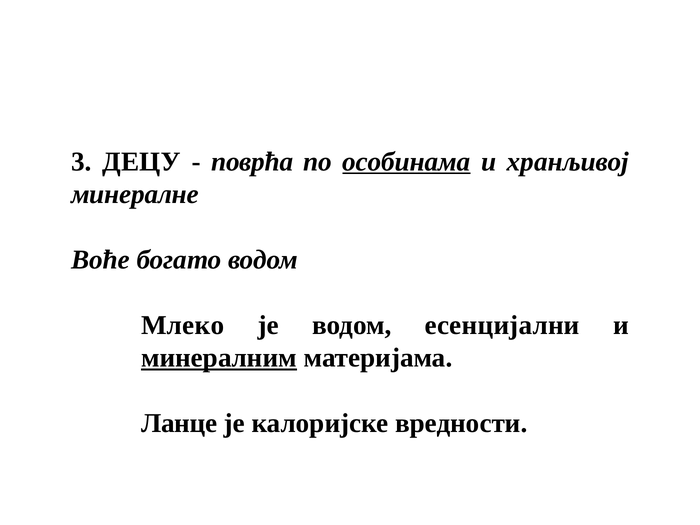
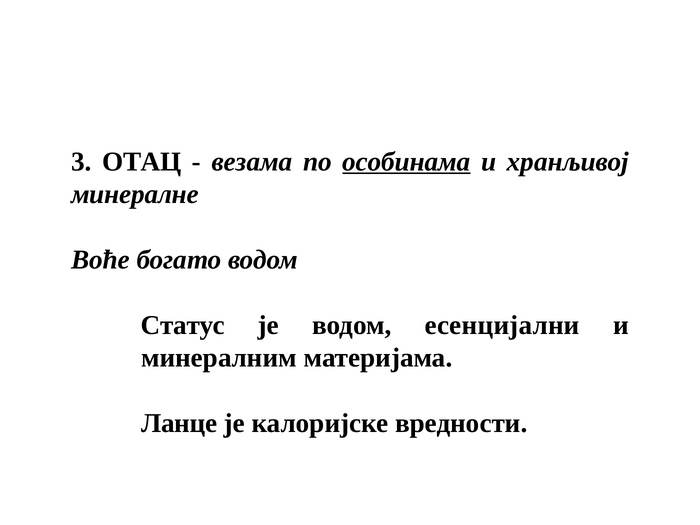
ДЕЦУ: ДЕЦУ -> ОТАЦ (142, 162)
поврћа: поврћа -> везама (252, 162)
Млеко: Млеко -> Статус (183, 325)
минералним underline: present -> none (219, 358)
